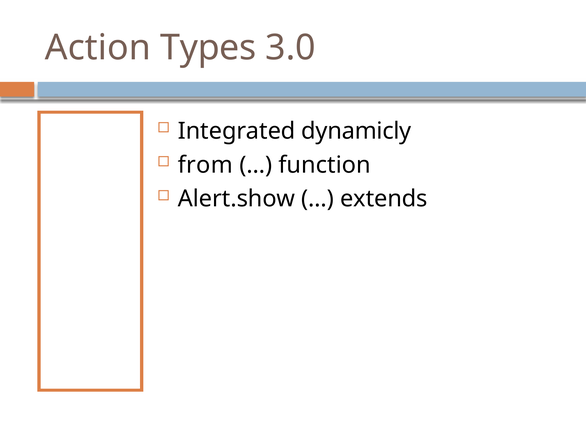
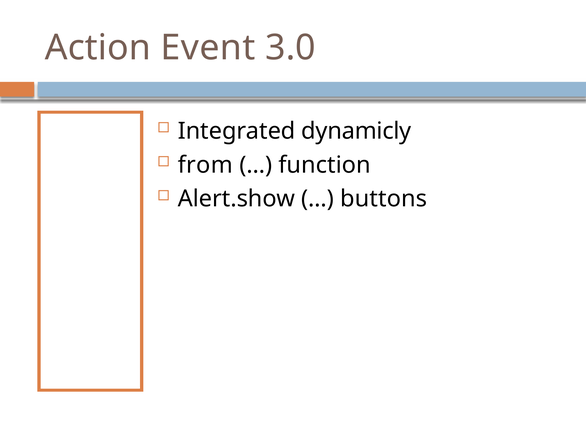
Types: Types -> Event (208, 48)
extends: extends -> buttons (384, 199)
